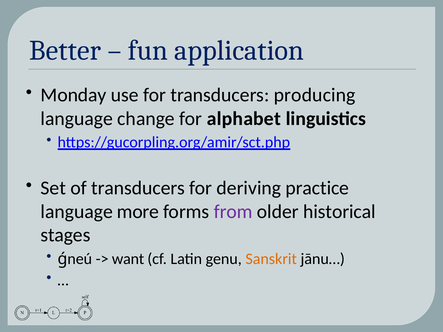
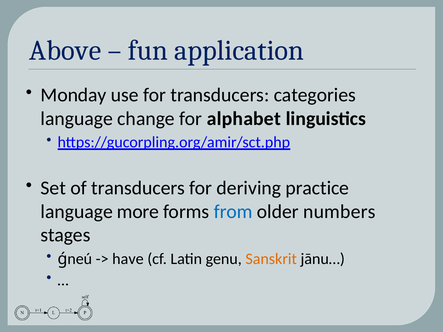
Better: Better -> Above (65, 50)
producing: producing -> categories (315, 95)
from colour: purple -> blue (233, 212)
historical: historical -> numbers (339, 212)
want: want -> have (128, 259)
